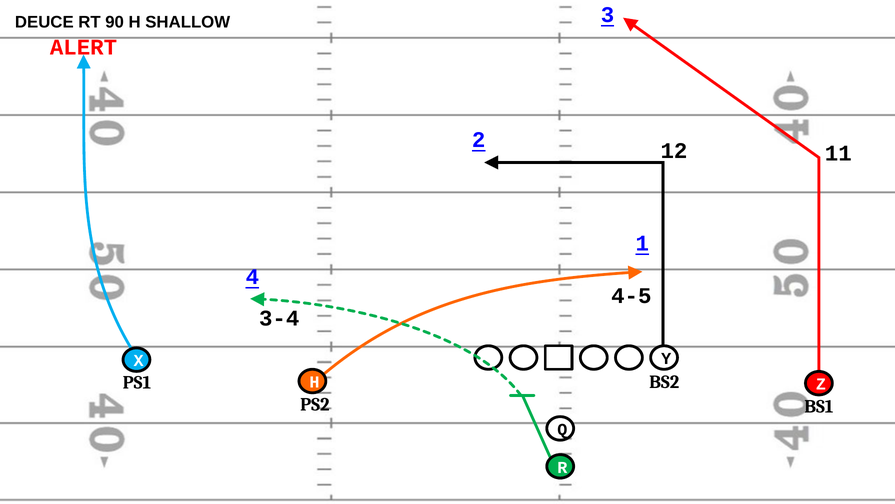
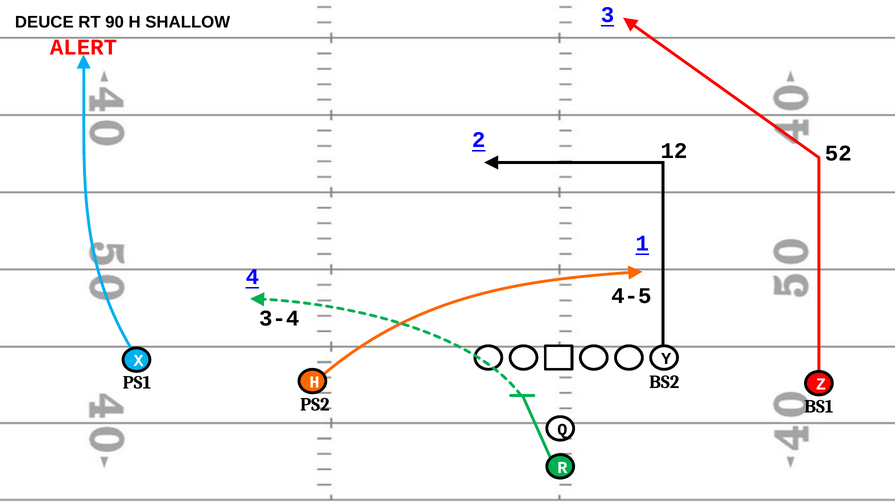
11: 11 -> 52 (838, 153)
